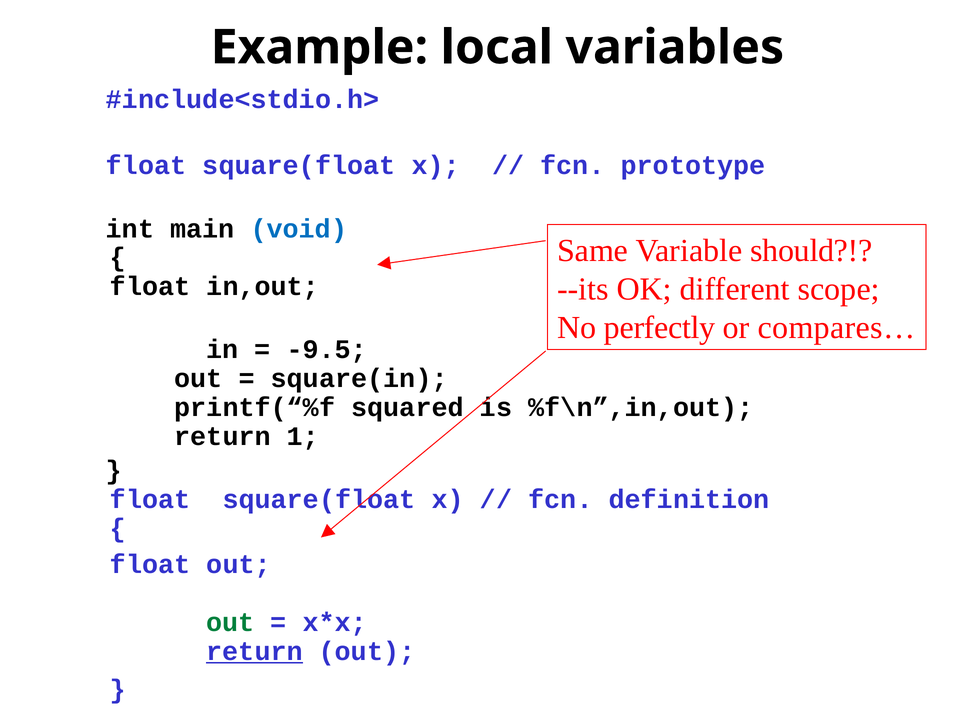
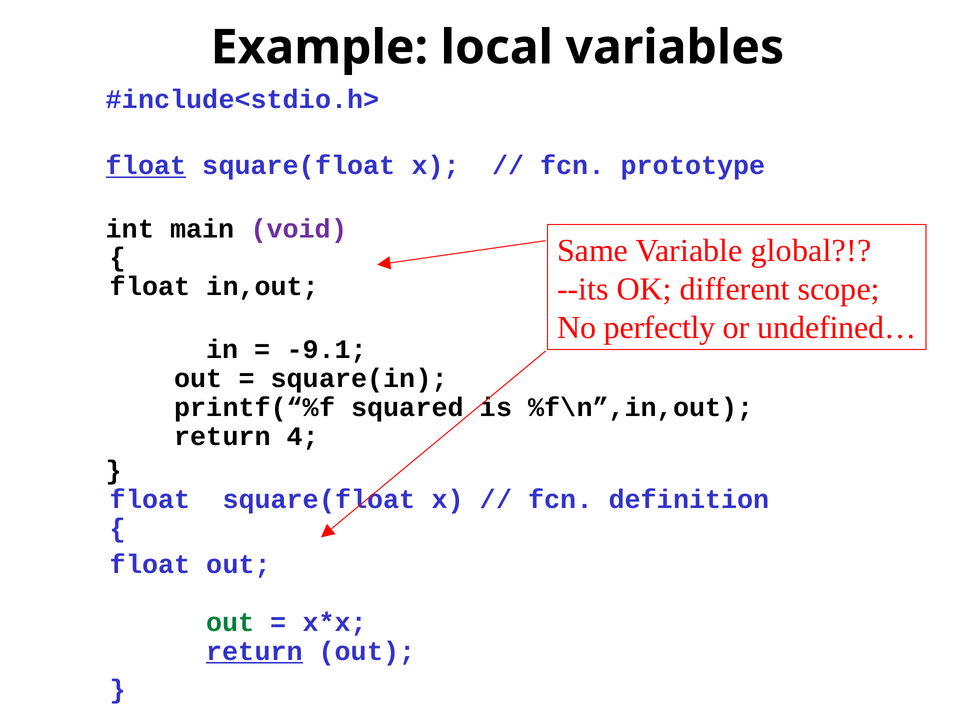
float underline: none -> present (146, 166)
void colour: blue -> purple (299, 229)
should: should -> global (811, 251)
compares…: compares… -> undefined… (837, 328)
-9.5: -9.5 -> -9.1 (327, 350)
1: 1 -> 4 (303, 436)
